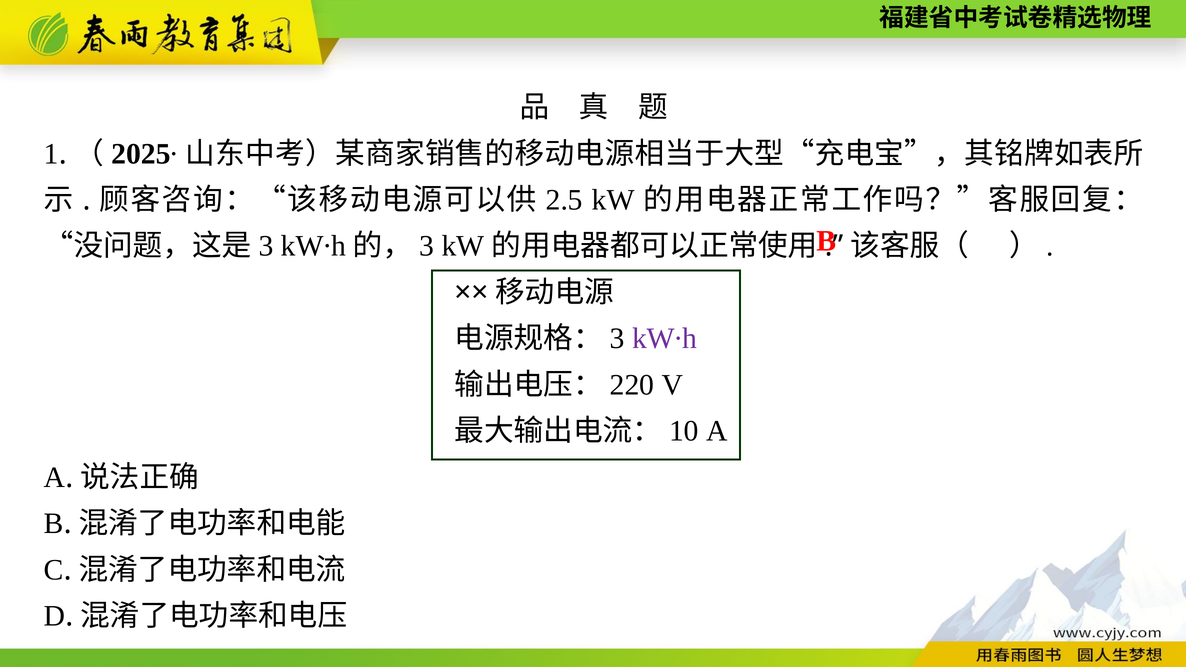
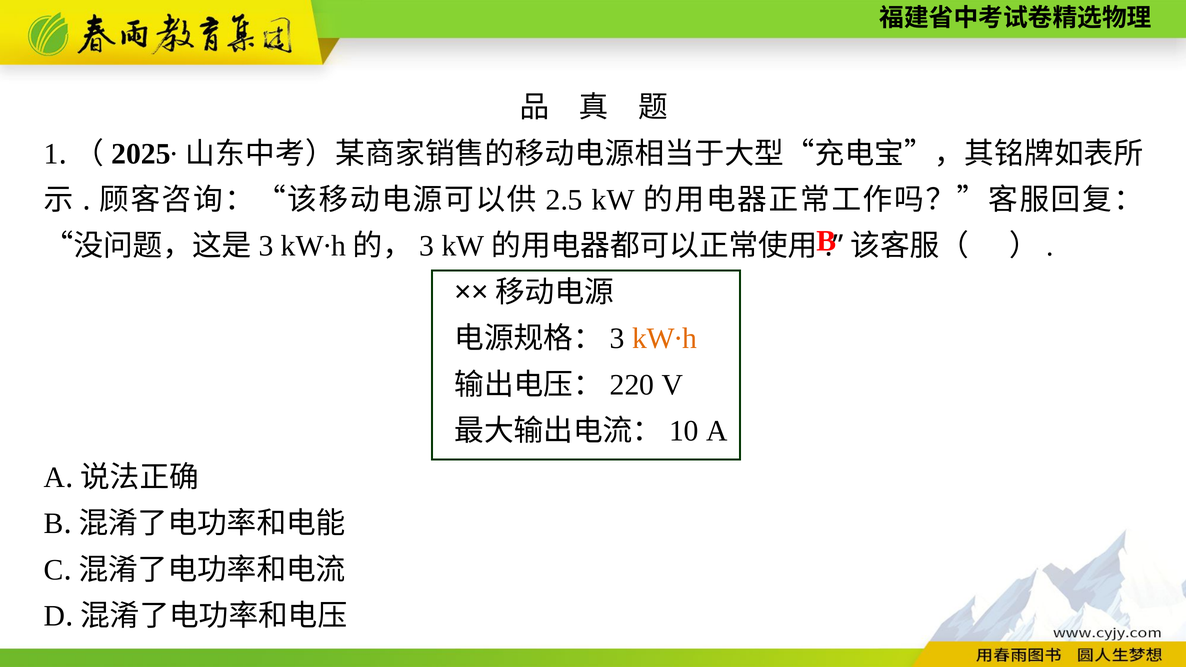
kW∙h colour: purple -> orange (665, 339)
